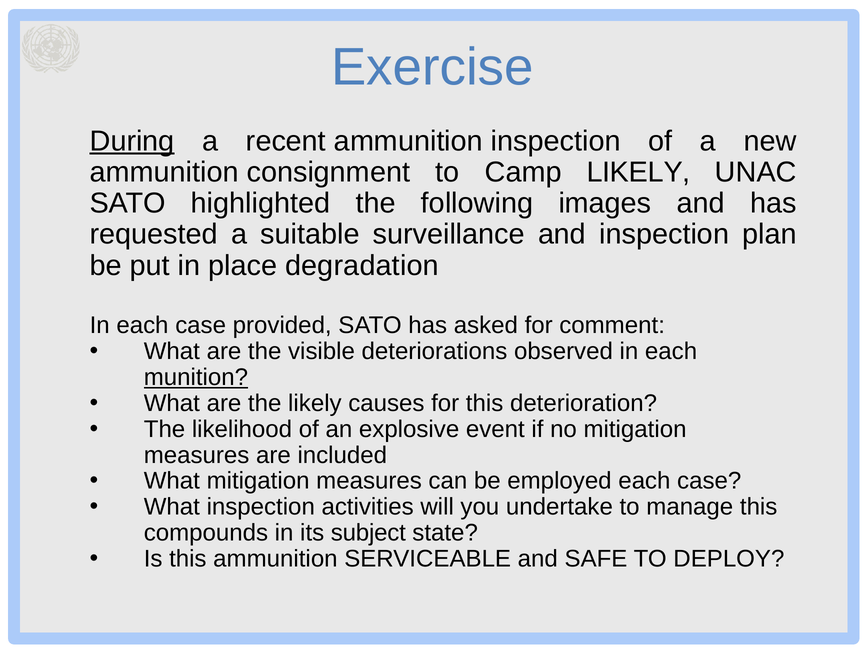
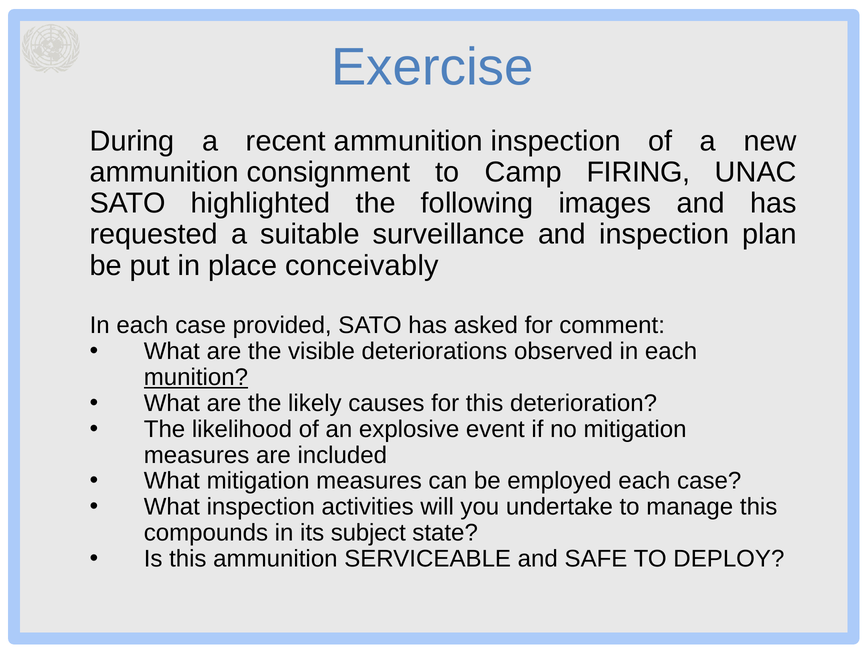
During underline: present -> none (132, 141)
Camp LIKELY: LIKELY -> FIRING (638, 172)
degradation: degradation -> conceivably (362, 265)
